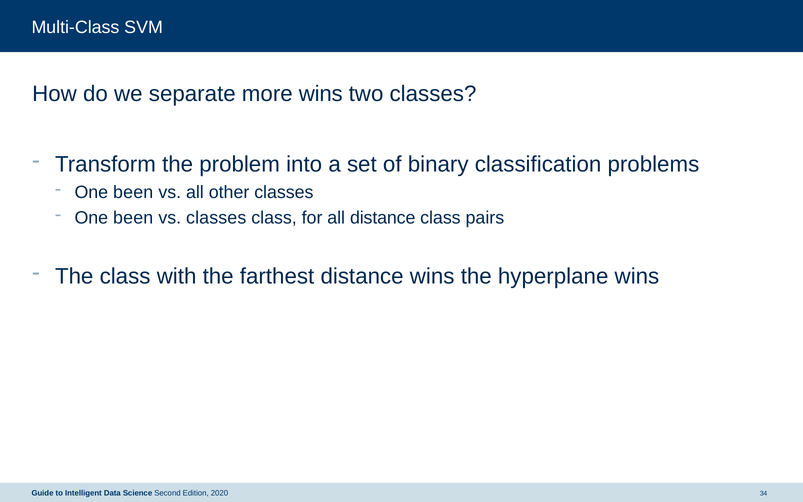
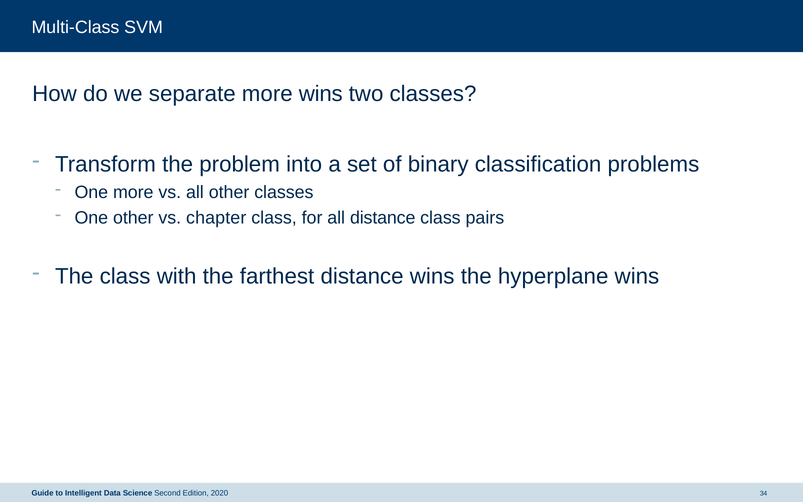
been: been -> more (133, 192)
been: been -> other (133, 218)
vs classes: classes -> chapter (216, 218)
